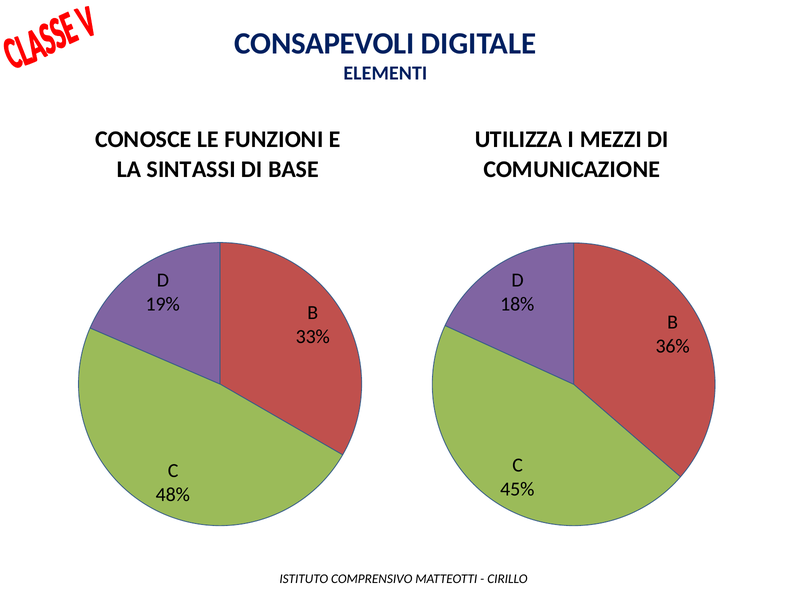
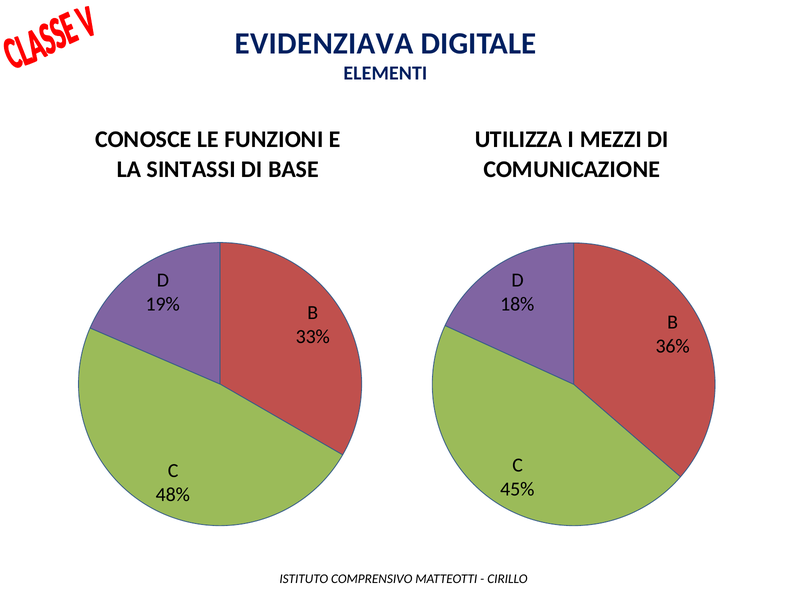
CONSAPEVOLI: CONSAPEVOLI -> EVIDENZIAVA (324, 43)
